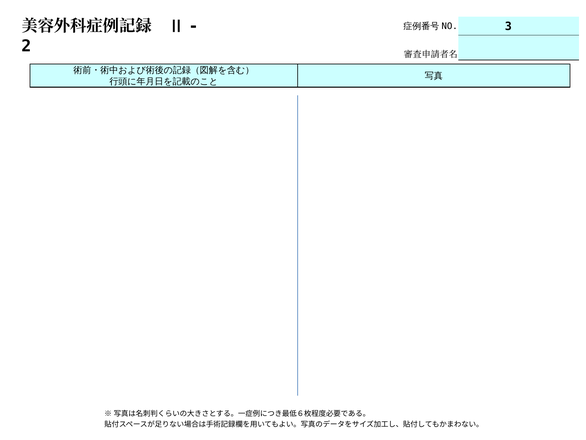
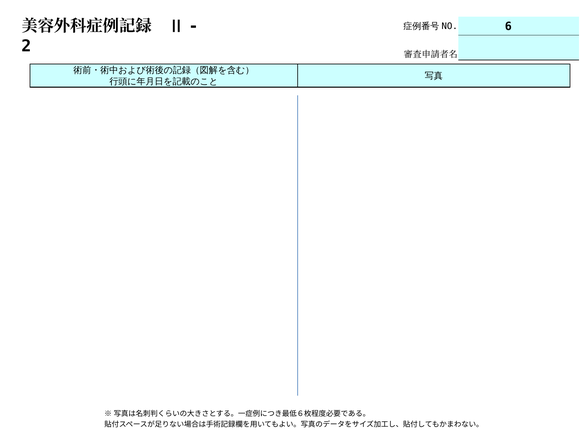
3: 3 -> 6 (508, 26)
